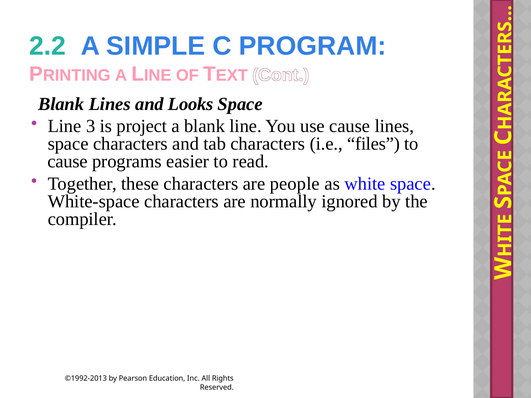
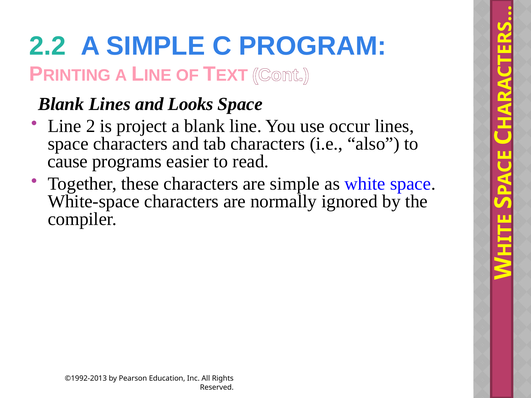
3: 3 -> 2 (91, 126)
use cause: cause -> occur (350, 126)
files: files -> also (373, 144)
are people: people -> simple (295, 184)
